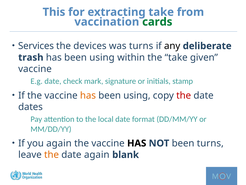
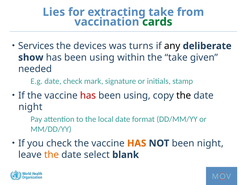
This: This -> Lies (54, 12)
trash: trash -> show (31, 57)
vaccine: vaccine -> needed (35, 69)
has colour: orange -> red (88, 95)
the colour: red -> black (184, 95)
dates: dates -> night (30, 107)
you again: again -> check (59, 143)
HAS colour: black -> orange (137, 143)
been turns: turns -> night (210, 143)
date again: again -> select (97, 154)
